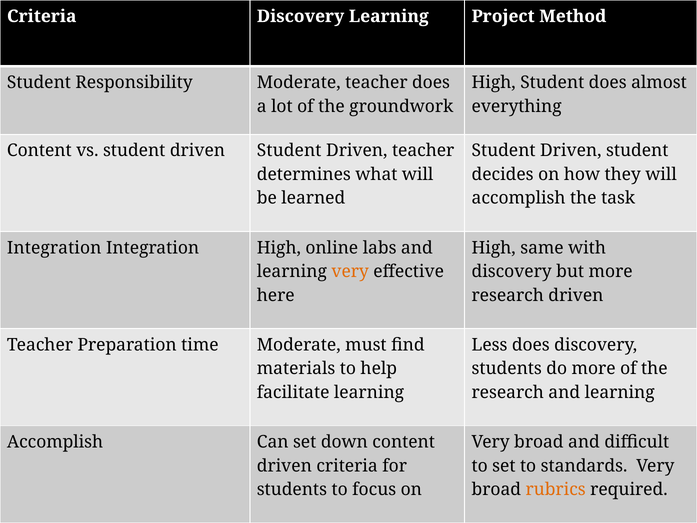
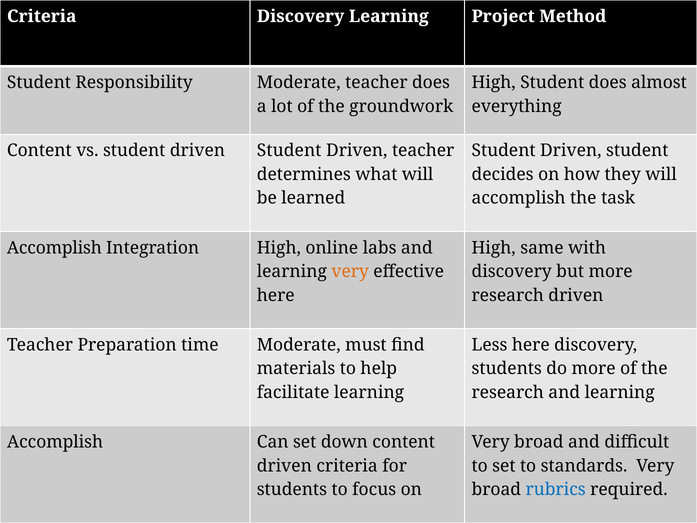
Integration: Integration -> Accomplish (54, 248)
Less does: does -> here (531, 345)
rubrics colour: orange -> blue (556, 489)
